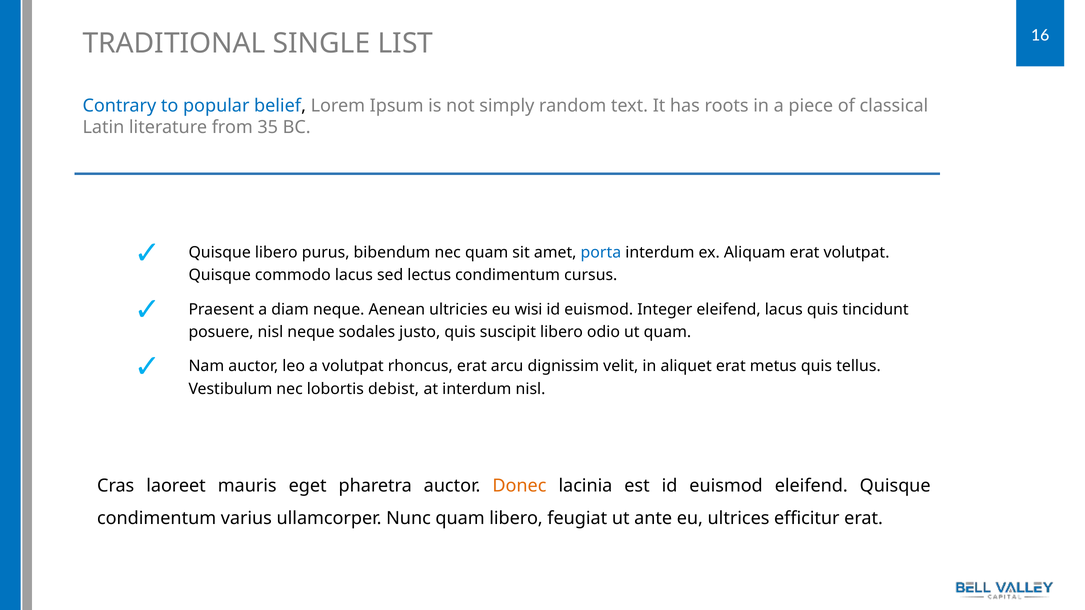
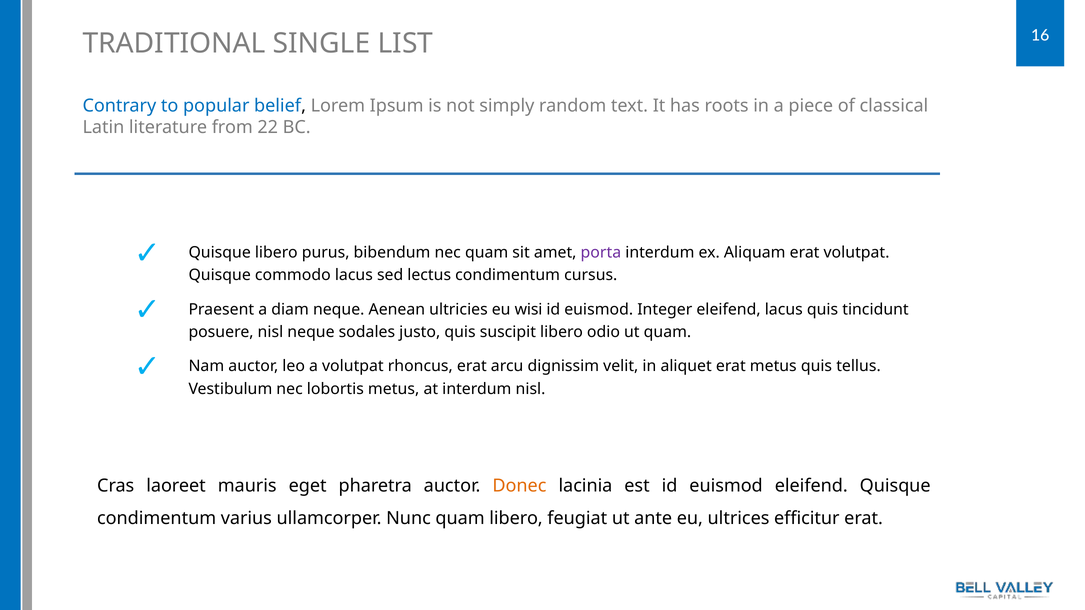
35: 35 -> 22 (268, 128)
porta colour: blue -> purple (601, 253)
lobortis debist: debist -> metus (394, 389)
